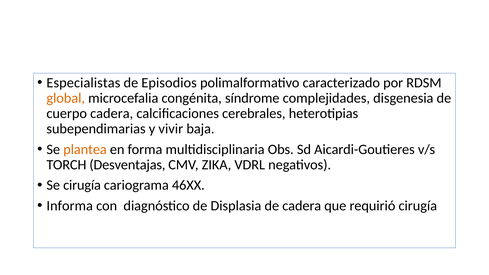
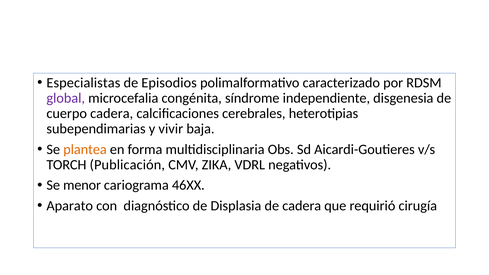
global colour: orange -> purple (66, 98)
complejidades: complejidades -> independiente (326, 98)
Desventajas: Desventajas -> Publicación (127, 165)
Se cirugía: cirugía -> menor (82, 185)
Informa: Informa -> Aparato (70, 206)
